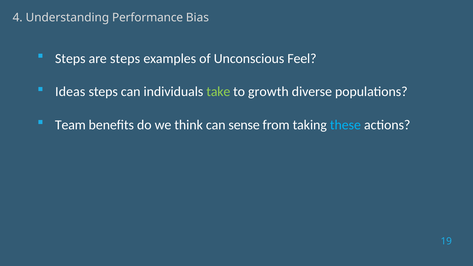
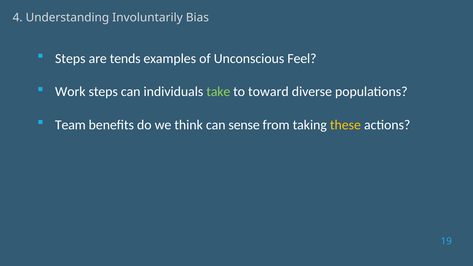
Performance: Performance -> Involuntarily (147, 18)
are steps: steps -> tends (125, 59)
Ideas: Ideas -> Work (70, 92)
growth: growth -> toward (268, 92)
these colour: light blue -> yellow (345, 125)
